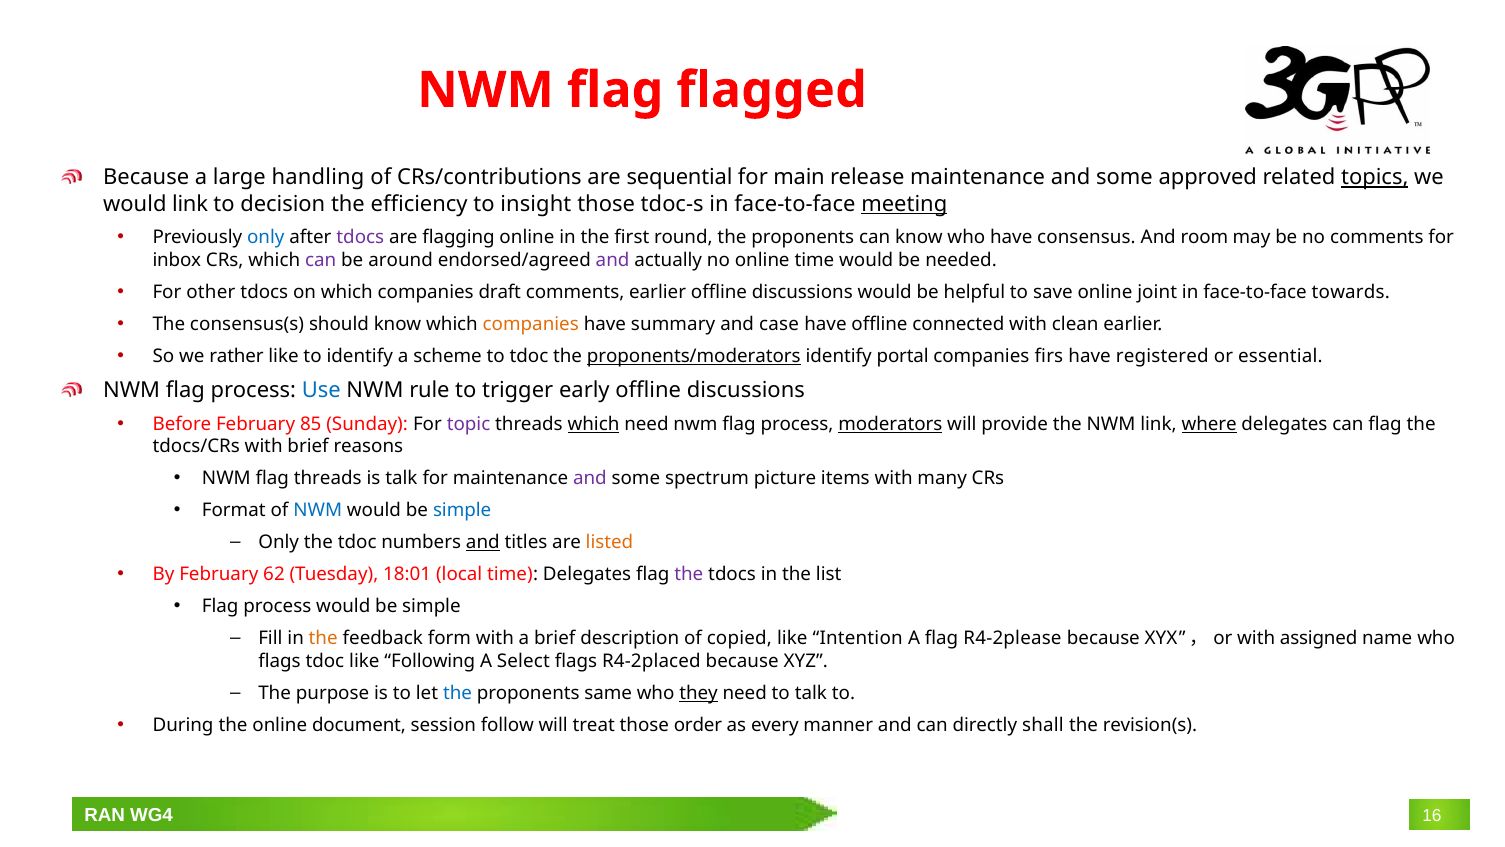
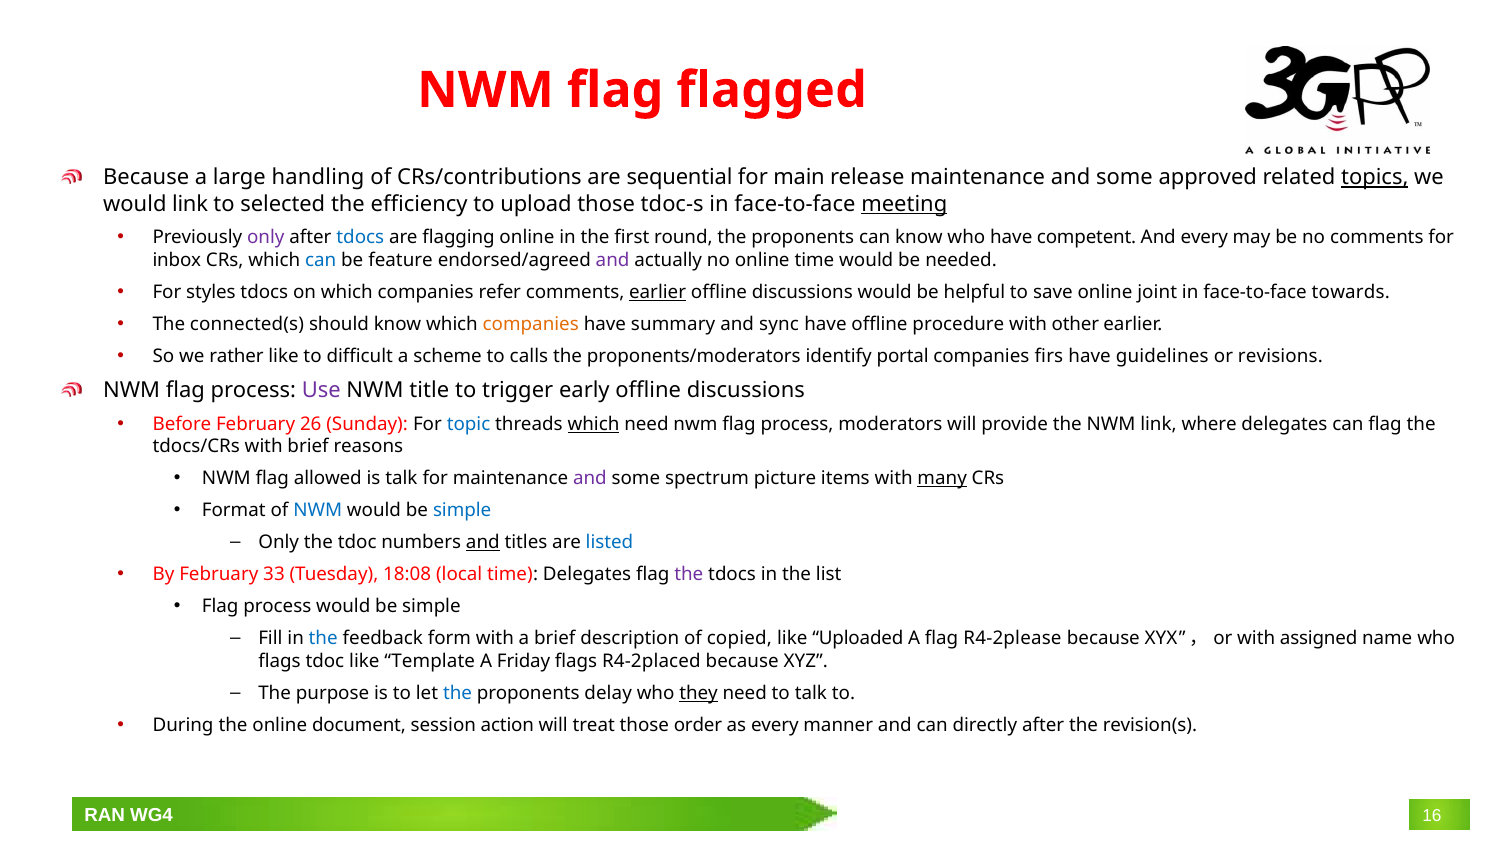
decision: decision -> selected (283, 204)
insight: insight -> upload (536, 204)
only colour: blue -> purple (266, 238)
tdocs colour: purple -> blue (360, 238)
consensus: consensus -> competent (1087, 238)
And room: room -> every (1204, 238)
can colour: purple -> blue (321, 260)
around: around -> feature (401, 260)
other: other -> styles (211, 292)
draft: draft -> refer (500, 292)
earlier underline: none -> present (658, 292)
consensus(s: consensus(s -> connected(s (247, 324)
case: case -> sync (779, 324)
connected: connected -> procedure (958, 324)
clean: clean -> other (1075, 324)
to identify: identify -> difficult (360, 356)
to tdoc: tdoc -> calls (529, 356)
proponents/moderators underline: present -> none (694, 356)
registered: registered -> guidelines (1162, 356)
essential: essential -> revisions (1280, 356)
Use colour: blue -> purple (321, 390)
rule: rule -> title (429, 390)
85: 85 -> 26 (311, 424)
topic colour: purple -> blue (469, 424)
moderators underline: present -> none (890, 424)
where underline: present -> none (1209, 424)
flag threads: threads -> allowed (328, 478)
many underline: none -> present (942, 478)
listed colour: orange -> blue (609, 542)
62: 62 -> 33 (274, 574)
18:01: 18:01 -> 18:08 (407, 574)
the colour: orange -> blue (323, 638)
Intention: Intention -> Uploaded (858, 638)
Following: Following -> Template (430, 661)
Select: Select -> Friday (524, 661)
same: same -> delay (608, 693)
follow: follow -> action (507, 725)
directly shall: shall -> after (1043, 725)
